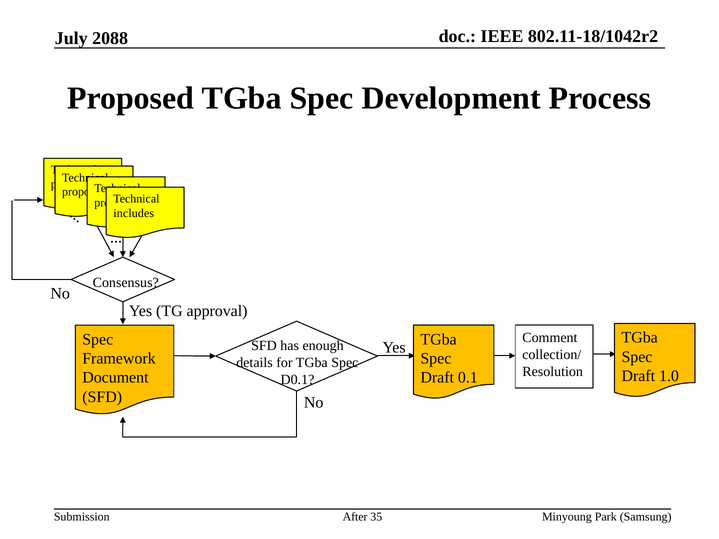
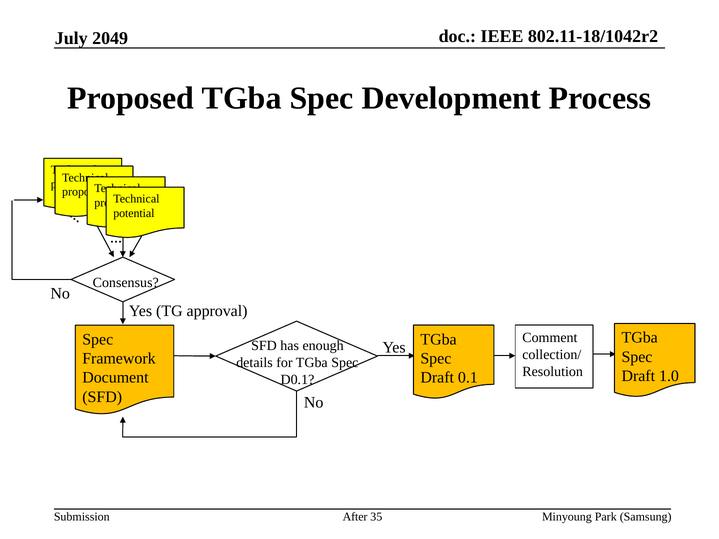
2088: 2088 -> 2049 (110, 38)
includes: includes -> potential (134, 213)
